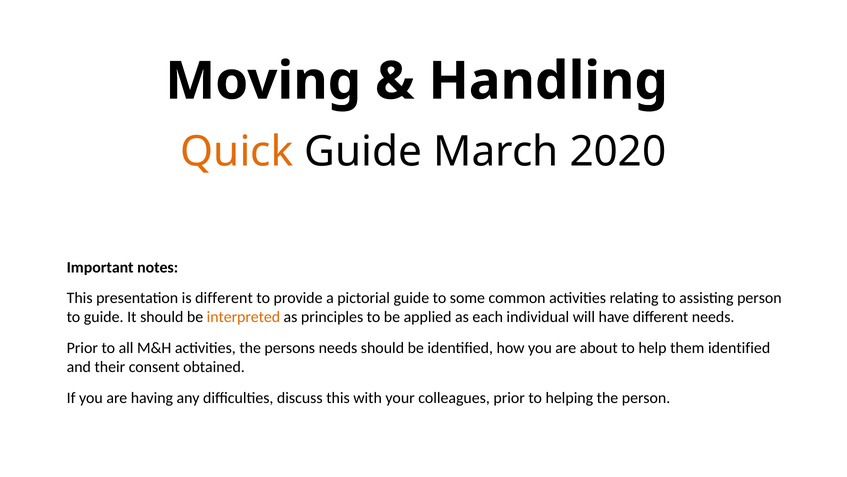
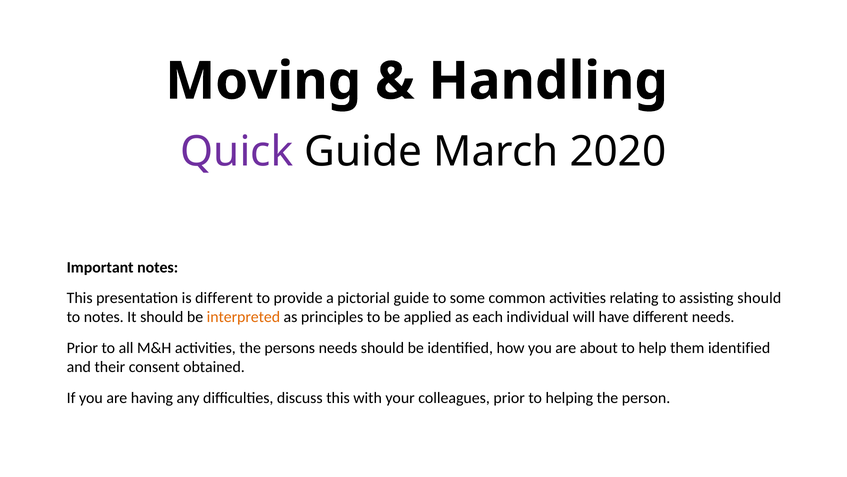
Quick colour: orange -> purple (237, 152)
assisting person: person -> should (759, 298)
to guide: guide -> notes (104, 317)
